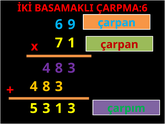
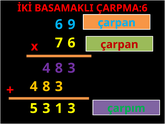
7 1: 1 -> 6 (71, 43)
